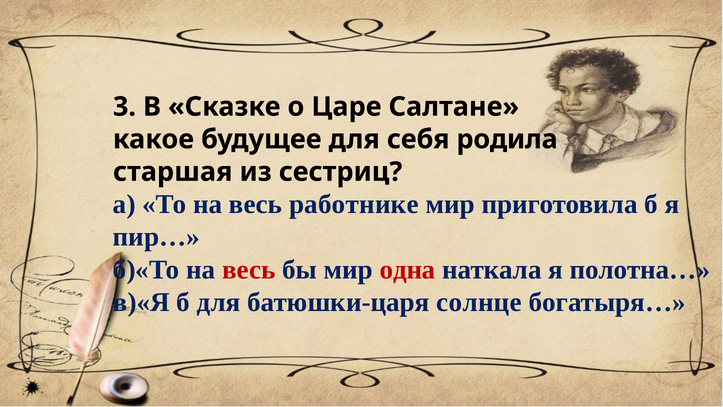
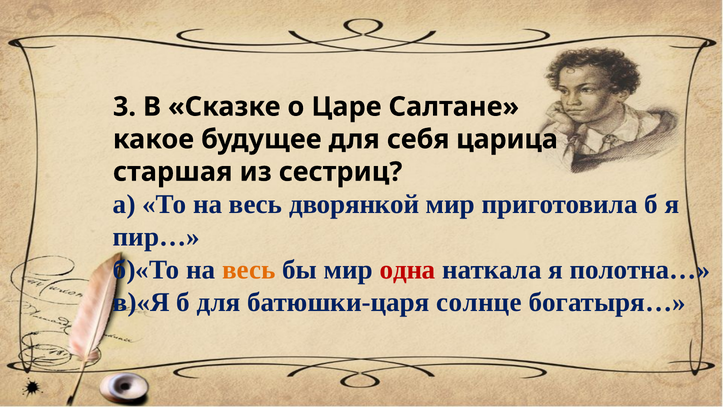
родила: родила -> царица (507, 139)
работнике: работнике -> дворянкой (354, 204)
весь colour: red -> orange (249, 269)
